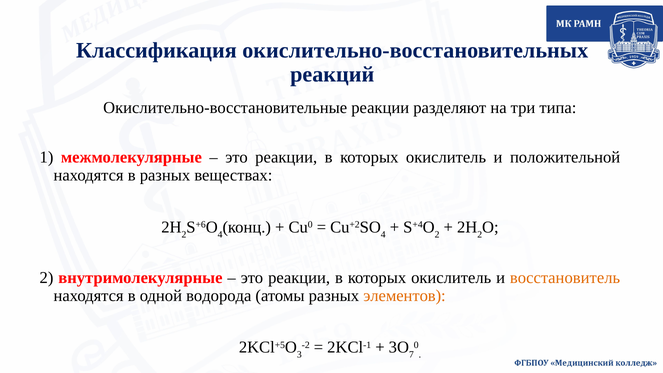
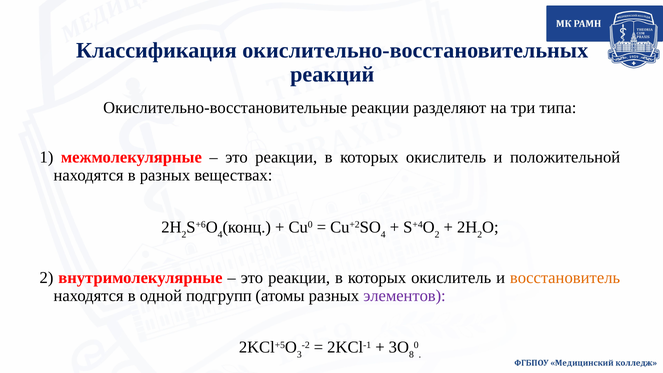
водорода: водорода -> подгрупп (219, 296)
элементов colour: orange -> purple (405, 296)
7: 7 -> 8 (411, 355)
